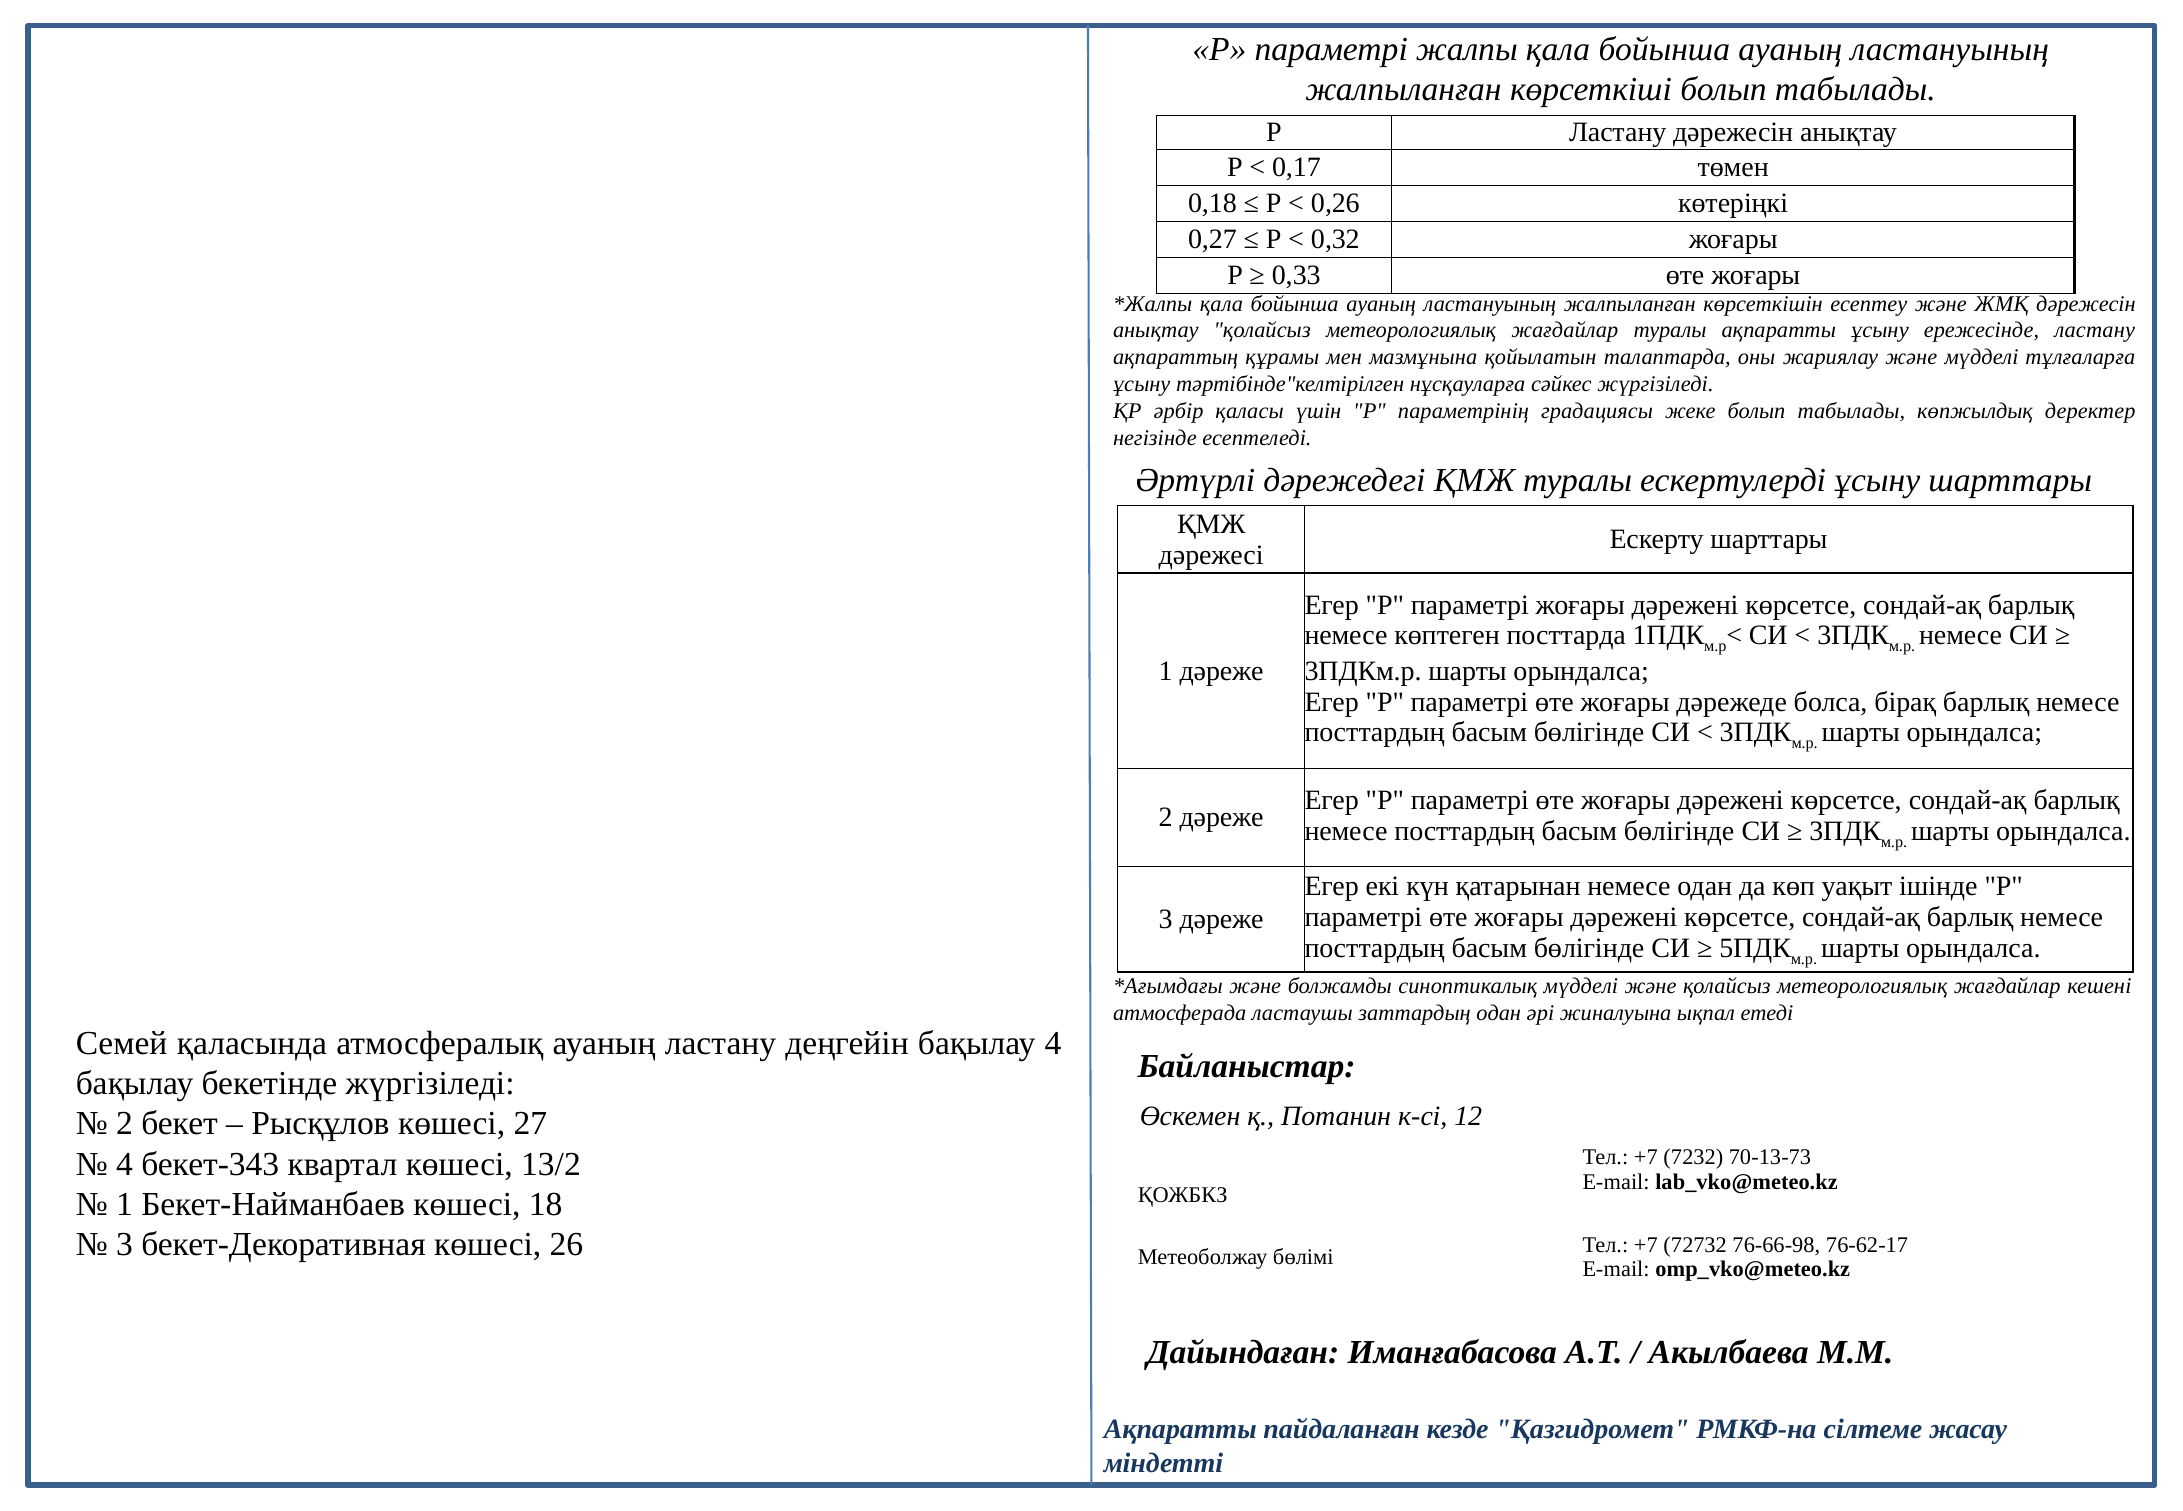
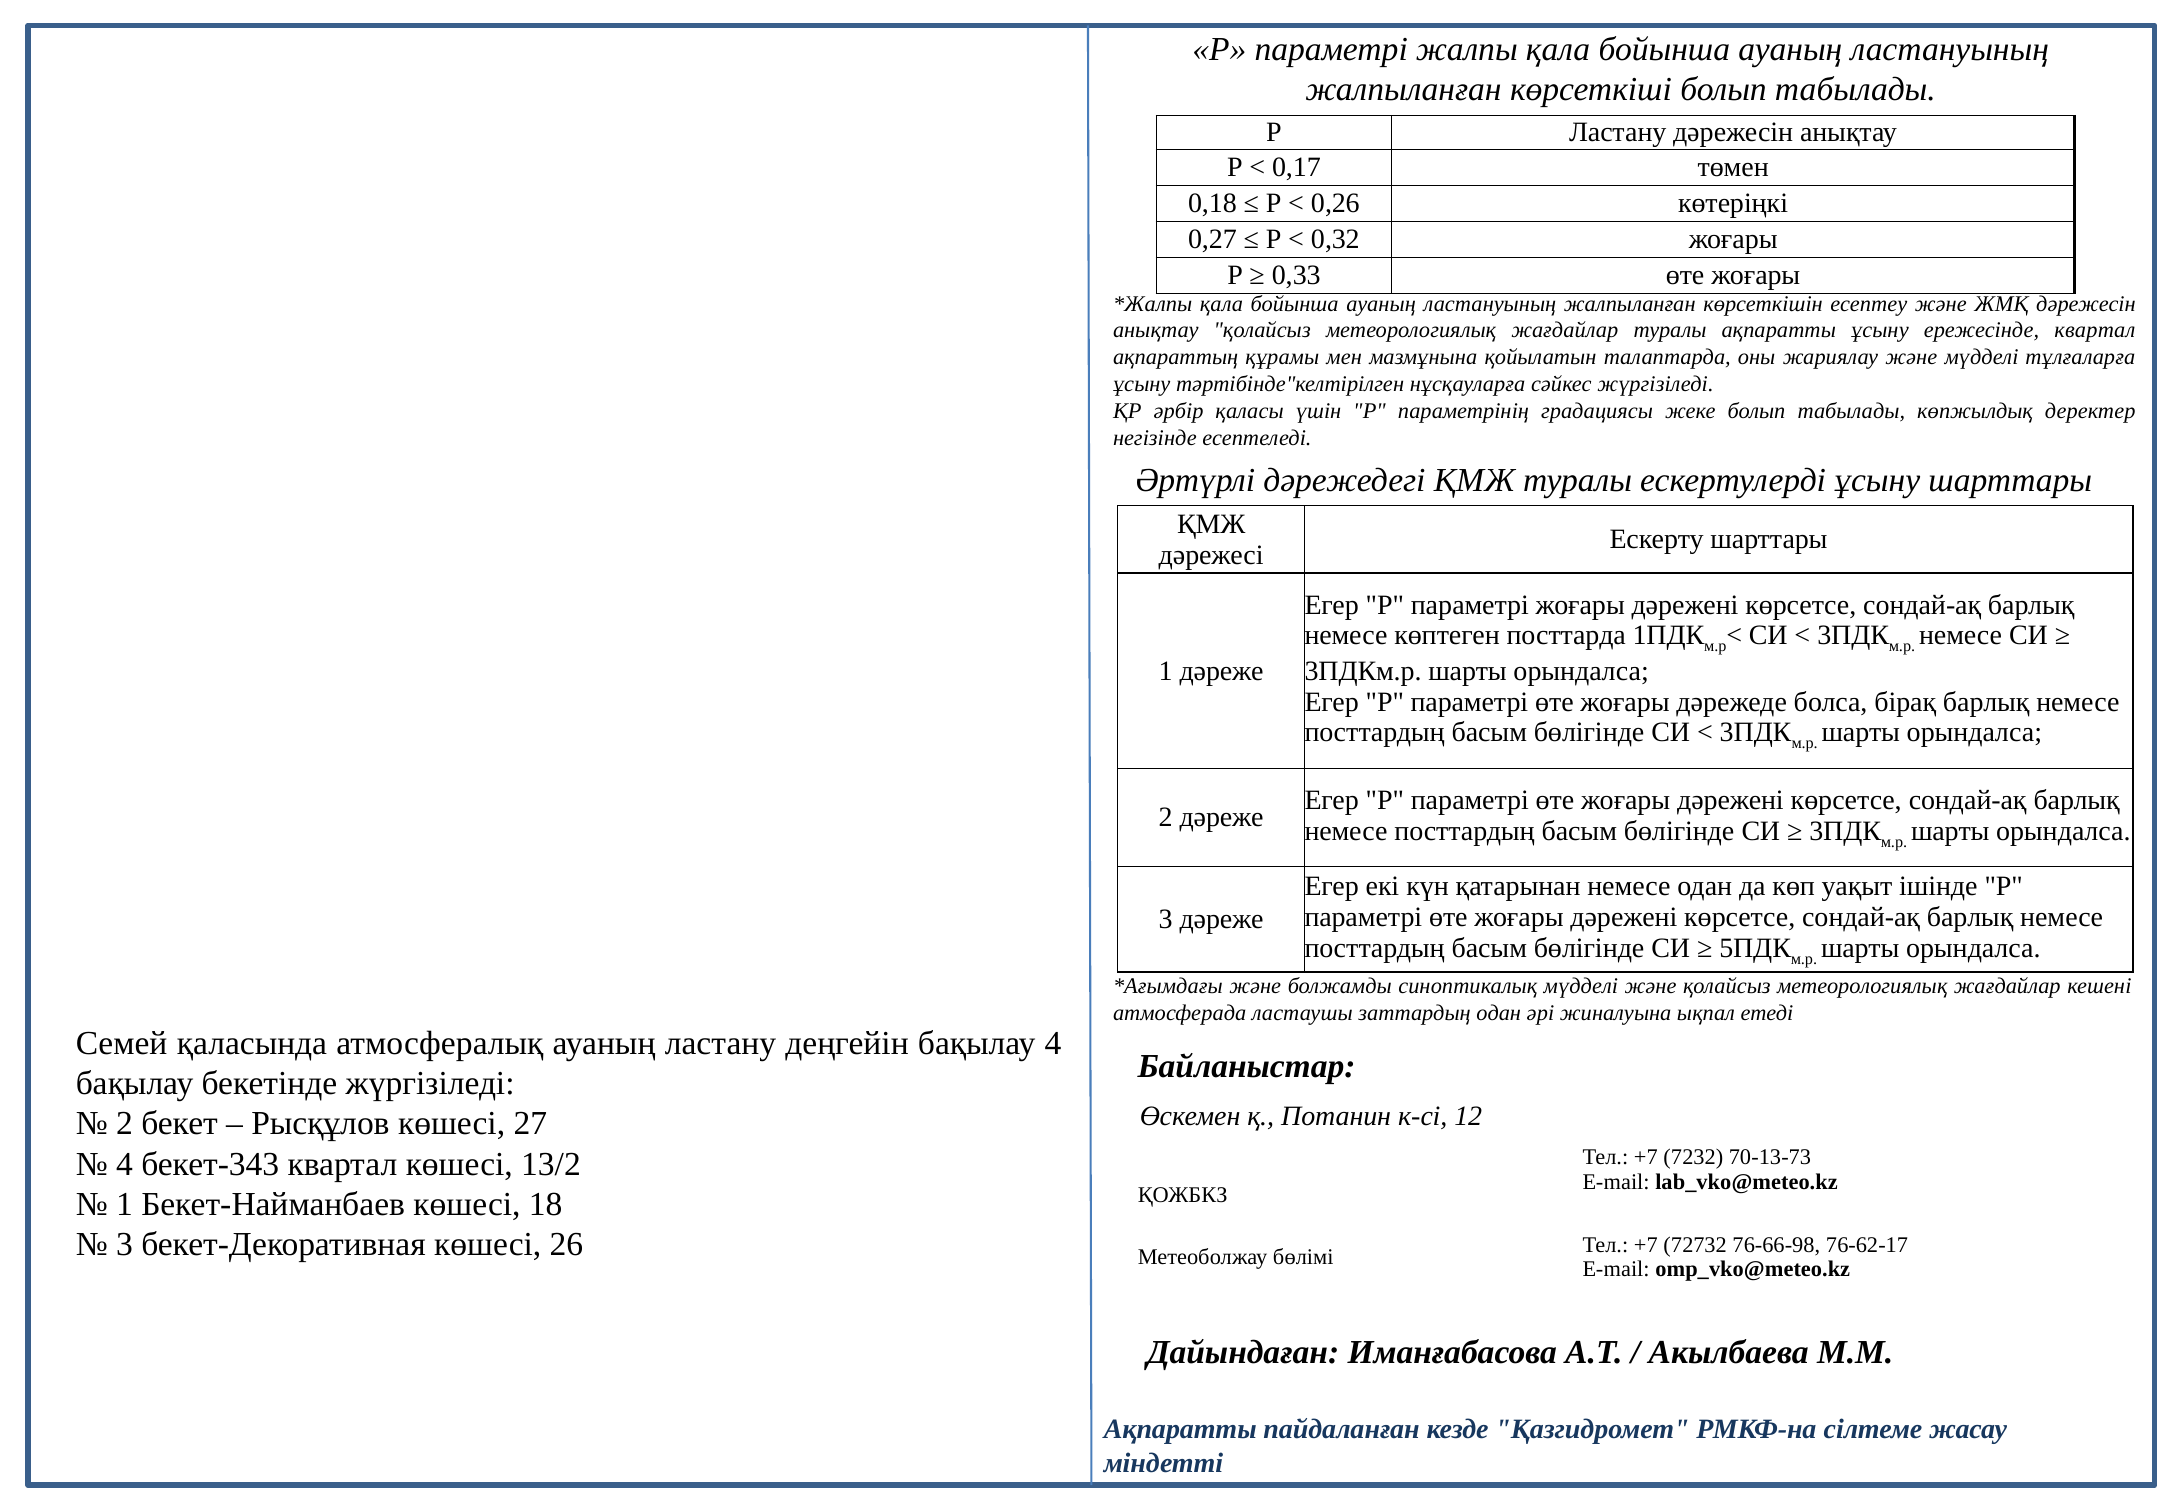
ережесінде ластану: ластану -> квартал (2095, 331)
